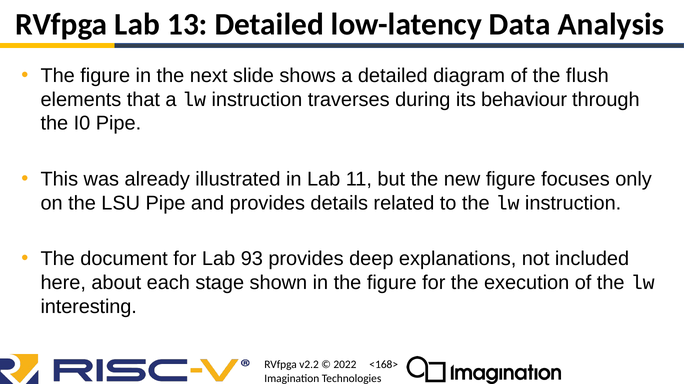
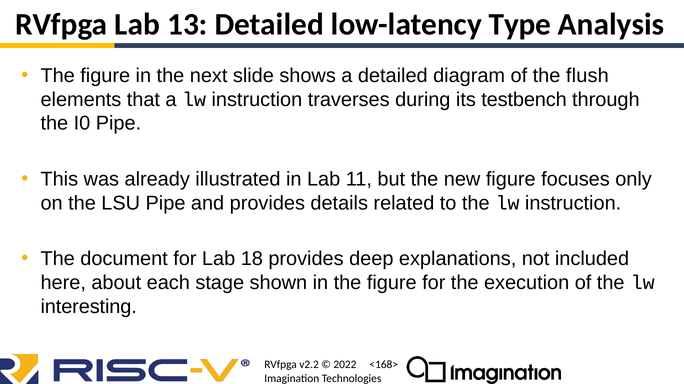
Data: Data -> Type (520, 24)
behaviour: behaviour -> testbench (524, 100)
93: 93 -> 18 (252, 259)
